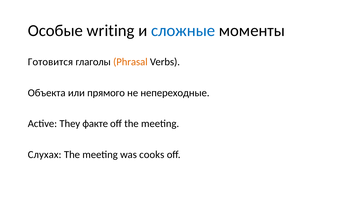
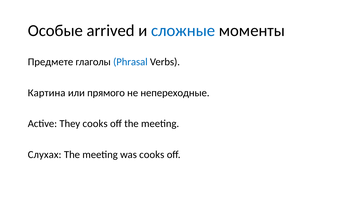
writing: writing -> arrived (111, 31)
Готовится: Готовится -> Предмете (50, 62)
Phrasal colour: orange -> blue (130, 62)
Объекта: Объекта -> Картина (47, 93)
They факте: факте -> cooks (95, 124)
